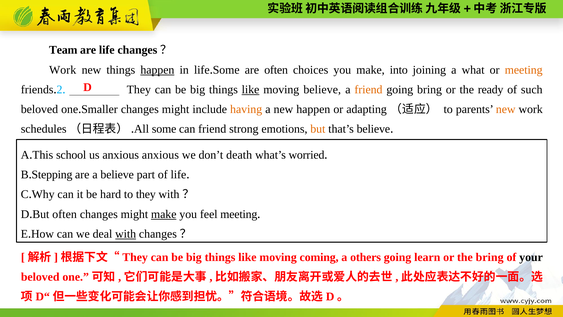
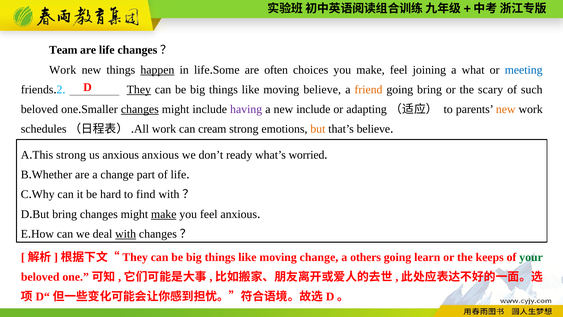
make into: into -> feel (399, 70)
meeting colour: orange -> blue (524, 70)
They underline: none -> present (139, 89)
like underline: present -> none (251, 89)
ready: ready -> scary (491, 89)
changes underline: none -> present (140, 109)
having colour: orange -> purple (246, 109)
new happen: happen -> include (313, 109)
some: some -> work (164, 129)
can friend: friend -> cream (212, 129)
school: school -> strong (71, 155)
death: death -> ready (239, 155)
Stepping: Stepping -> Whether (52, 175)
a believe: believe -> change (117, 175)
to they: they -> find (146, 194)
But often: often -> bring (65, 214)
feel meeting: meeting -> anxious (239, 214)
moving coming: coming -> change (319, 257)
the bring: bring -> keeps (490, 257)
your colour: black -> green (531, 257)
